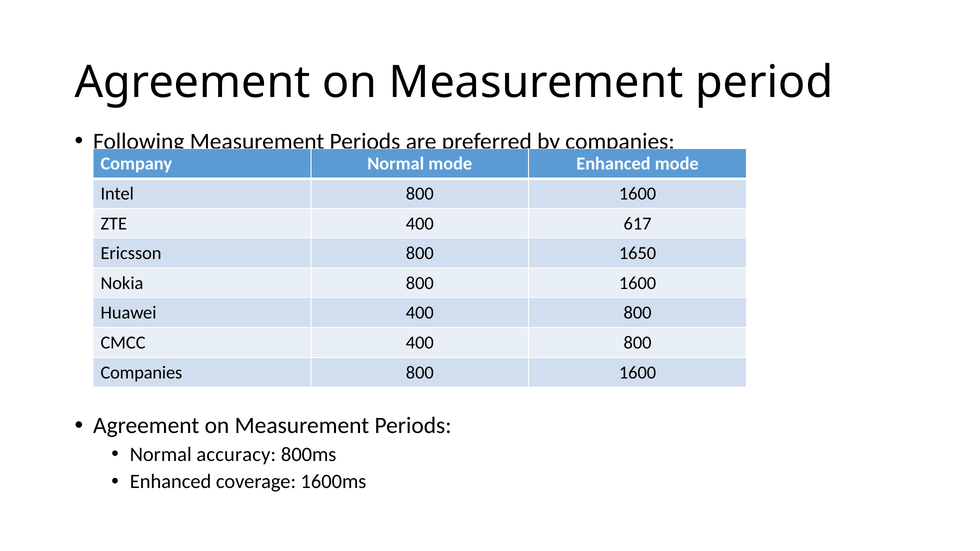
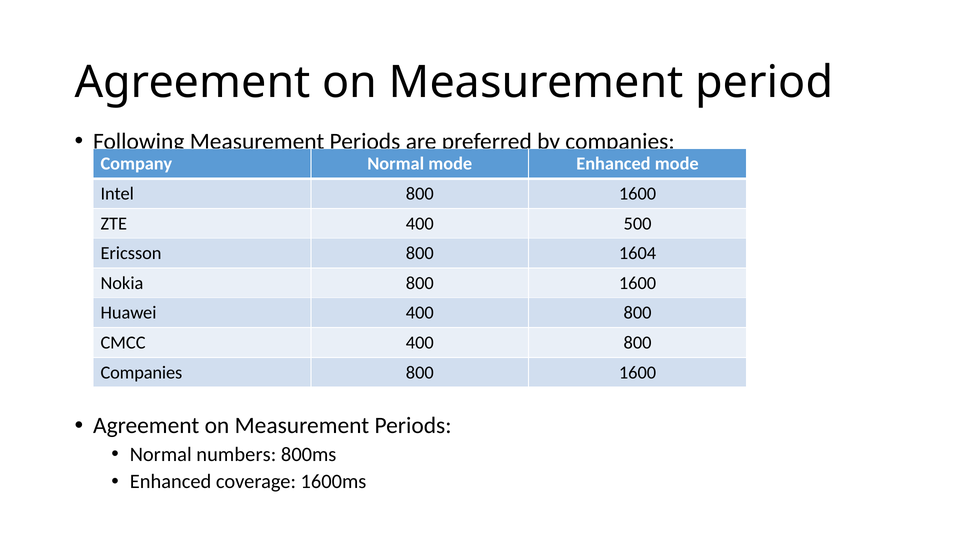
617: 617 -> 500 (638, 224)
1650: 1650 -> 1604 (638, 253)
accuracy: accuracy -> numbers (236, 455)
